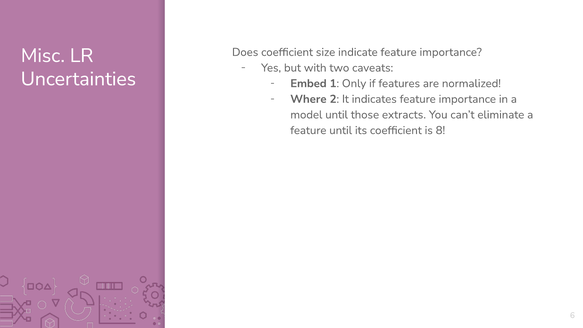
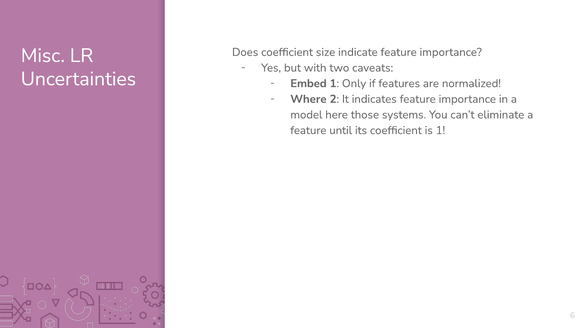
model until: until -> here (337, 115)
extracts: extracts -> systems (404, 115)
is 8: 8 -> 1 (440, 130)
